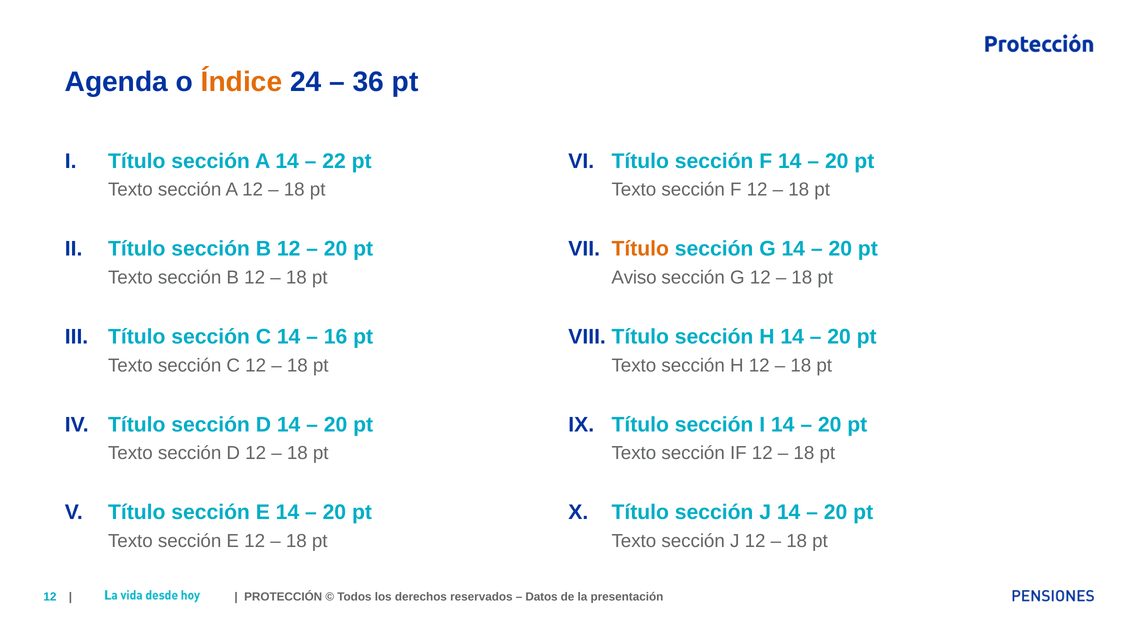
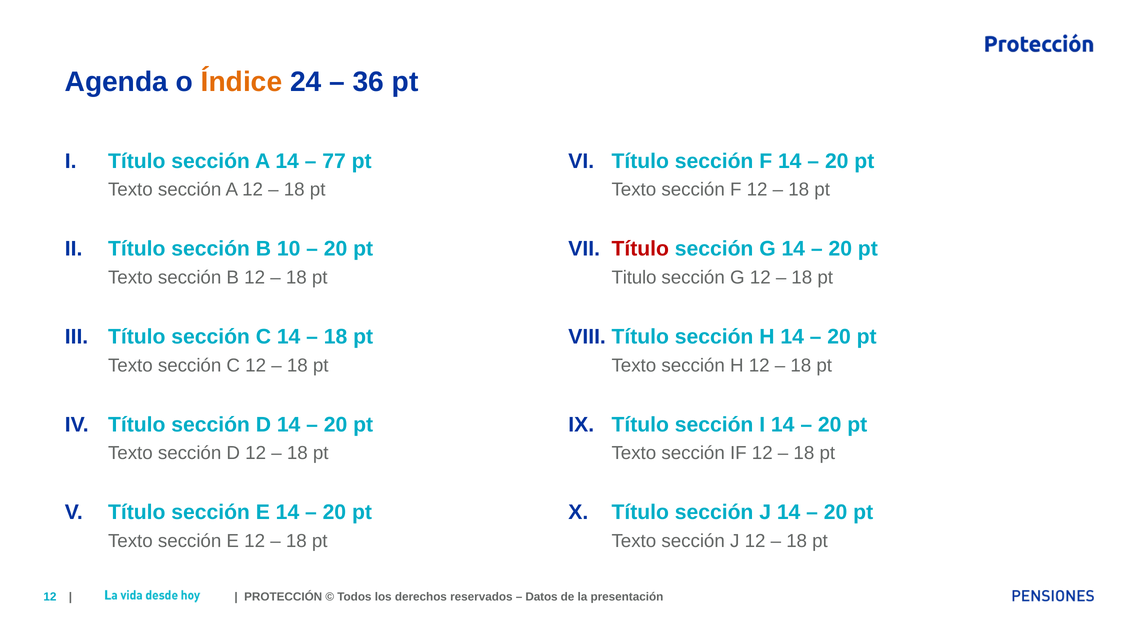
22: 22 -> 77 (334, 161)
Título sección B 12: 12 -> 10 (289, 249)
Título colour: orange -> red (640, 249)
Aviso: Aviso -> Titulo (634, 278)
16: 16 -> 18 (336, 337)
